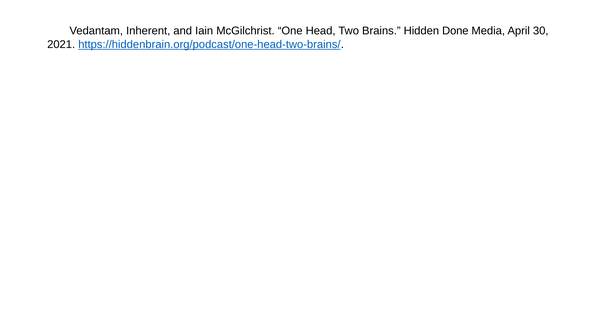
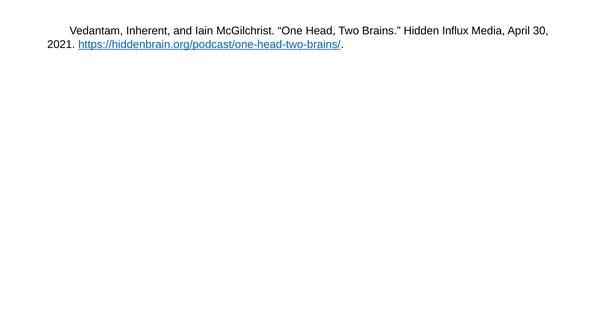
Done: Done -> Influx (455, 31)
